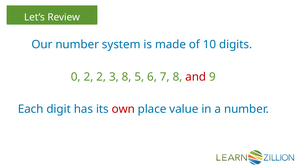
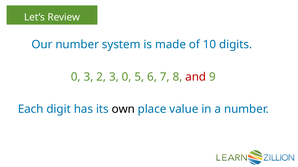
0 2: 2 -> 3 (89, 77)
3 8: 8 -> 0 (127, 77)
own colour: red -> black (123, 110)
